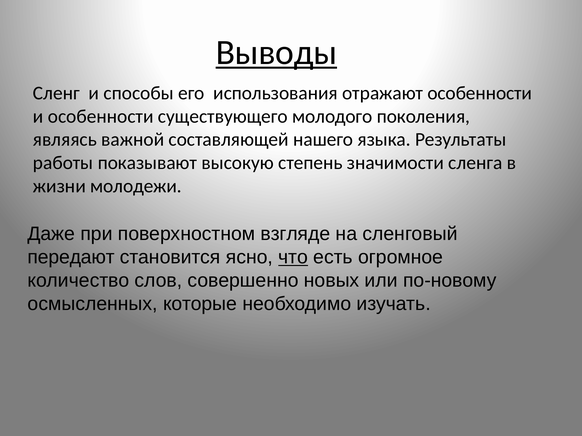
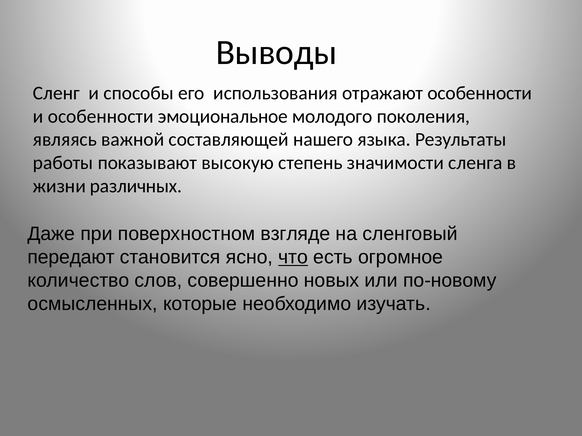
Выводы underline: present -> none (276, 52)
существующего: существующего -> эмоциональное (223, 116)
молодежи: молодежи -> различных (136, 186)
